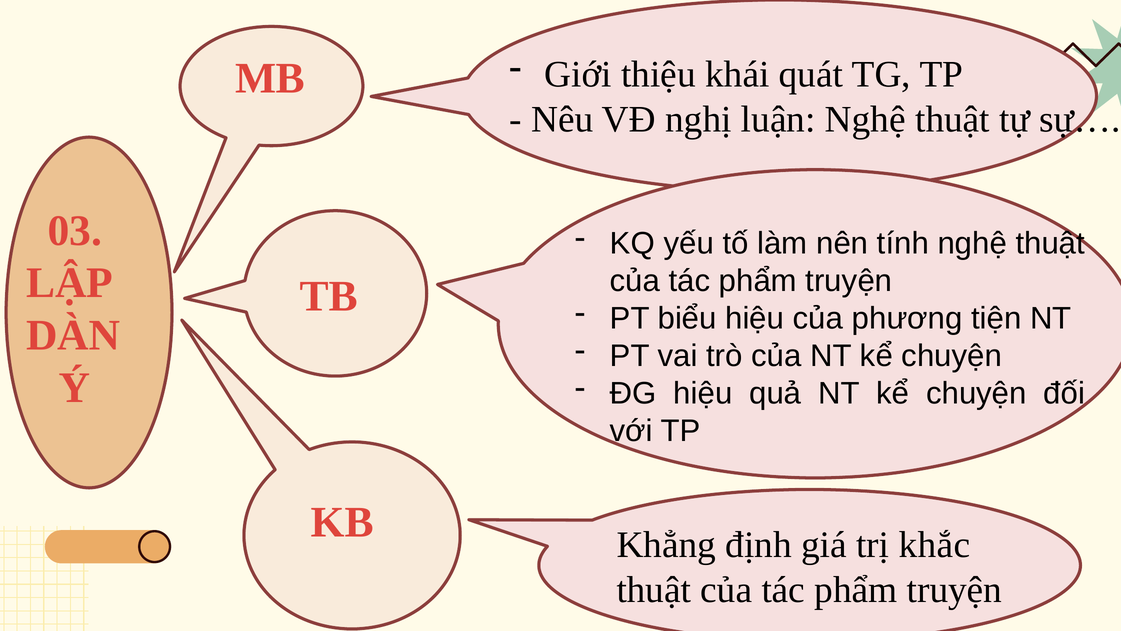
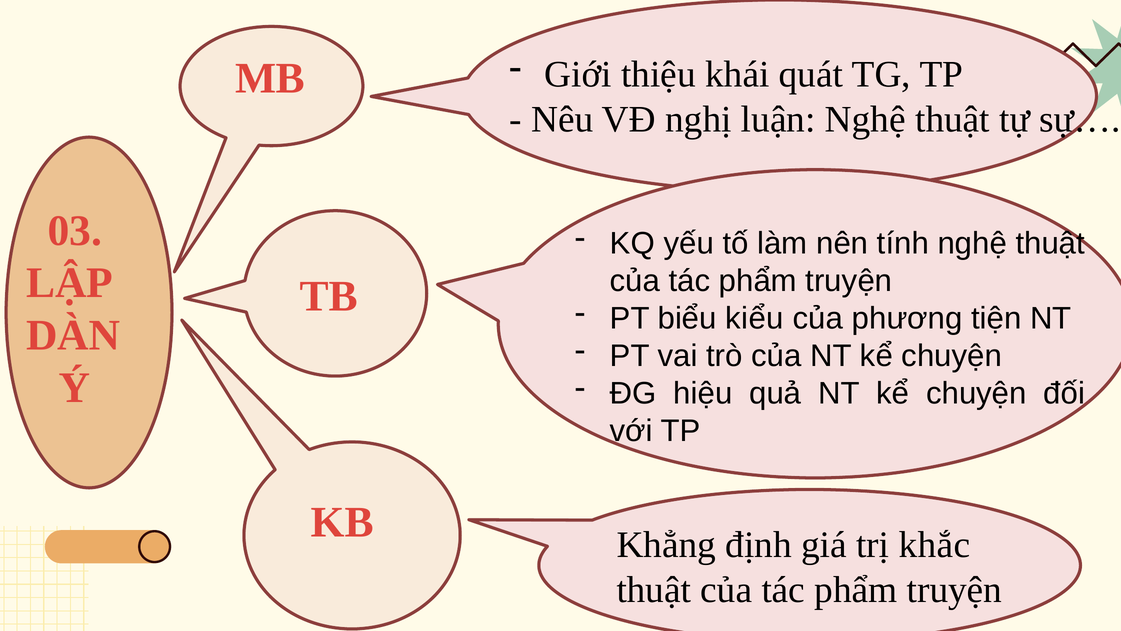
biểu hiệu: hiệu -> kiểu (755, 318)
